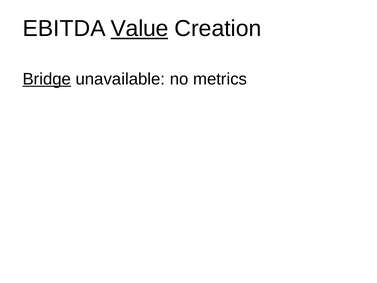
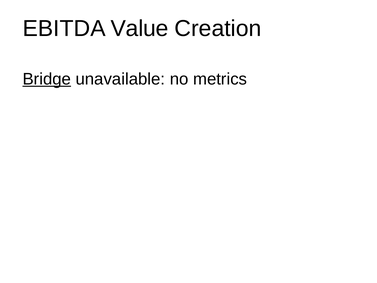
Value underline: present -> none (140, 29)
